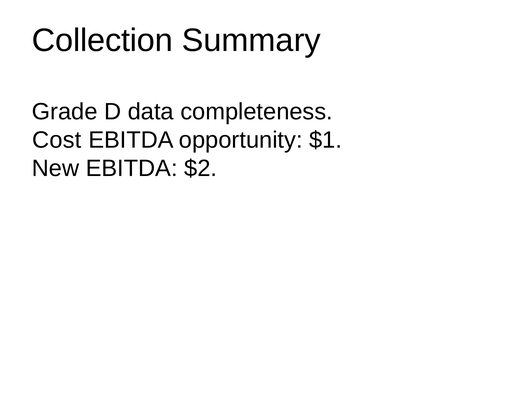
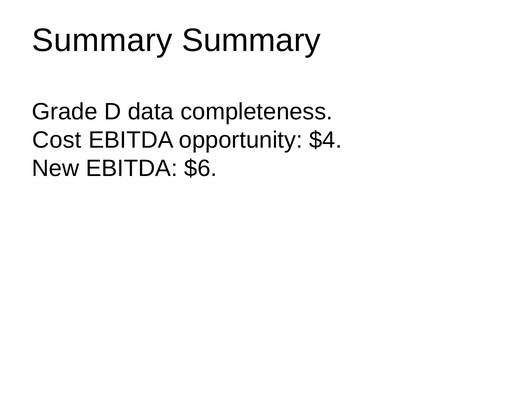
Collection: Collection -> Summary (102, 40)
$1: $1 -> $4 (326, 140)
$2: $2 -> $6 (201, 168)
